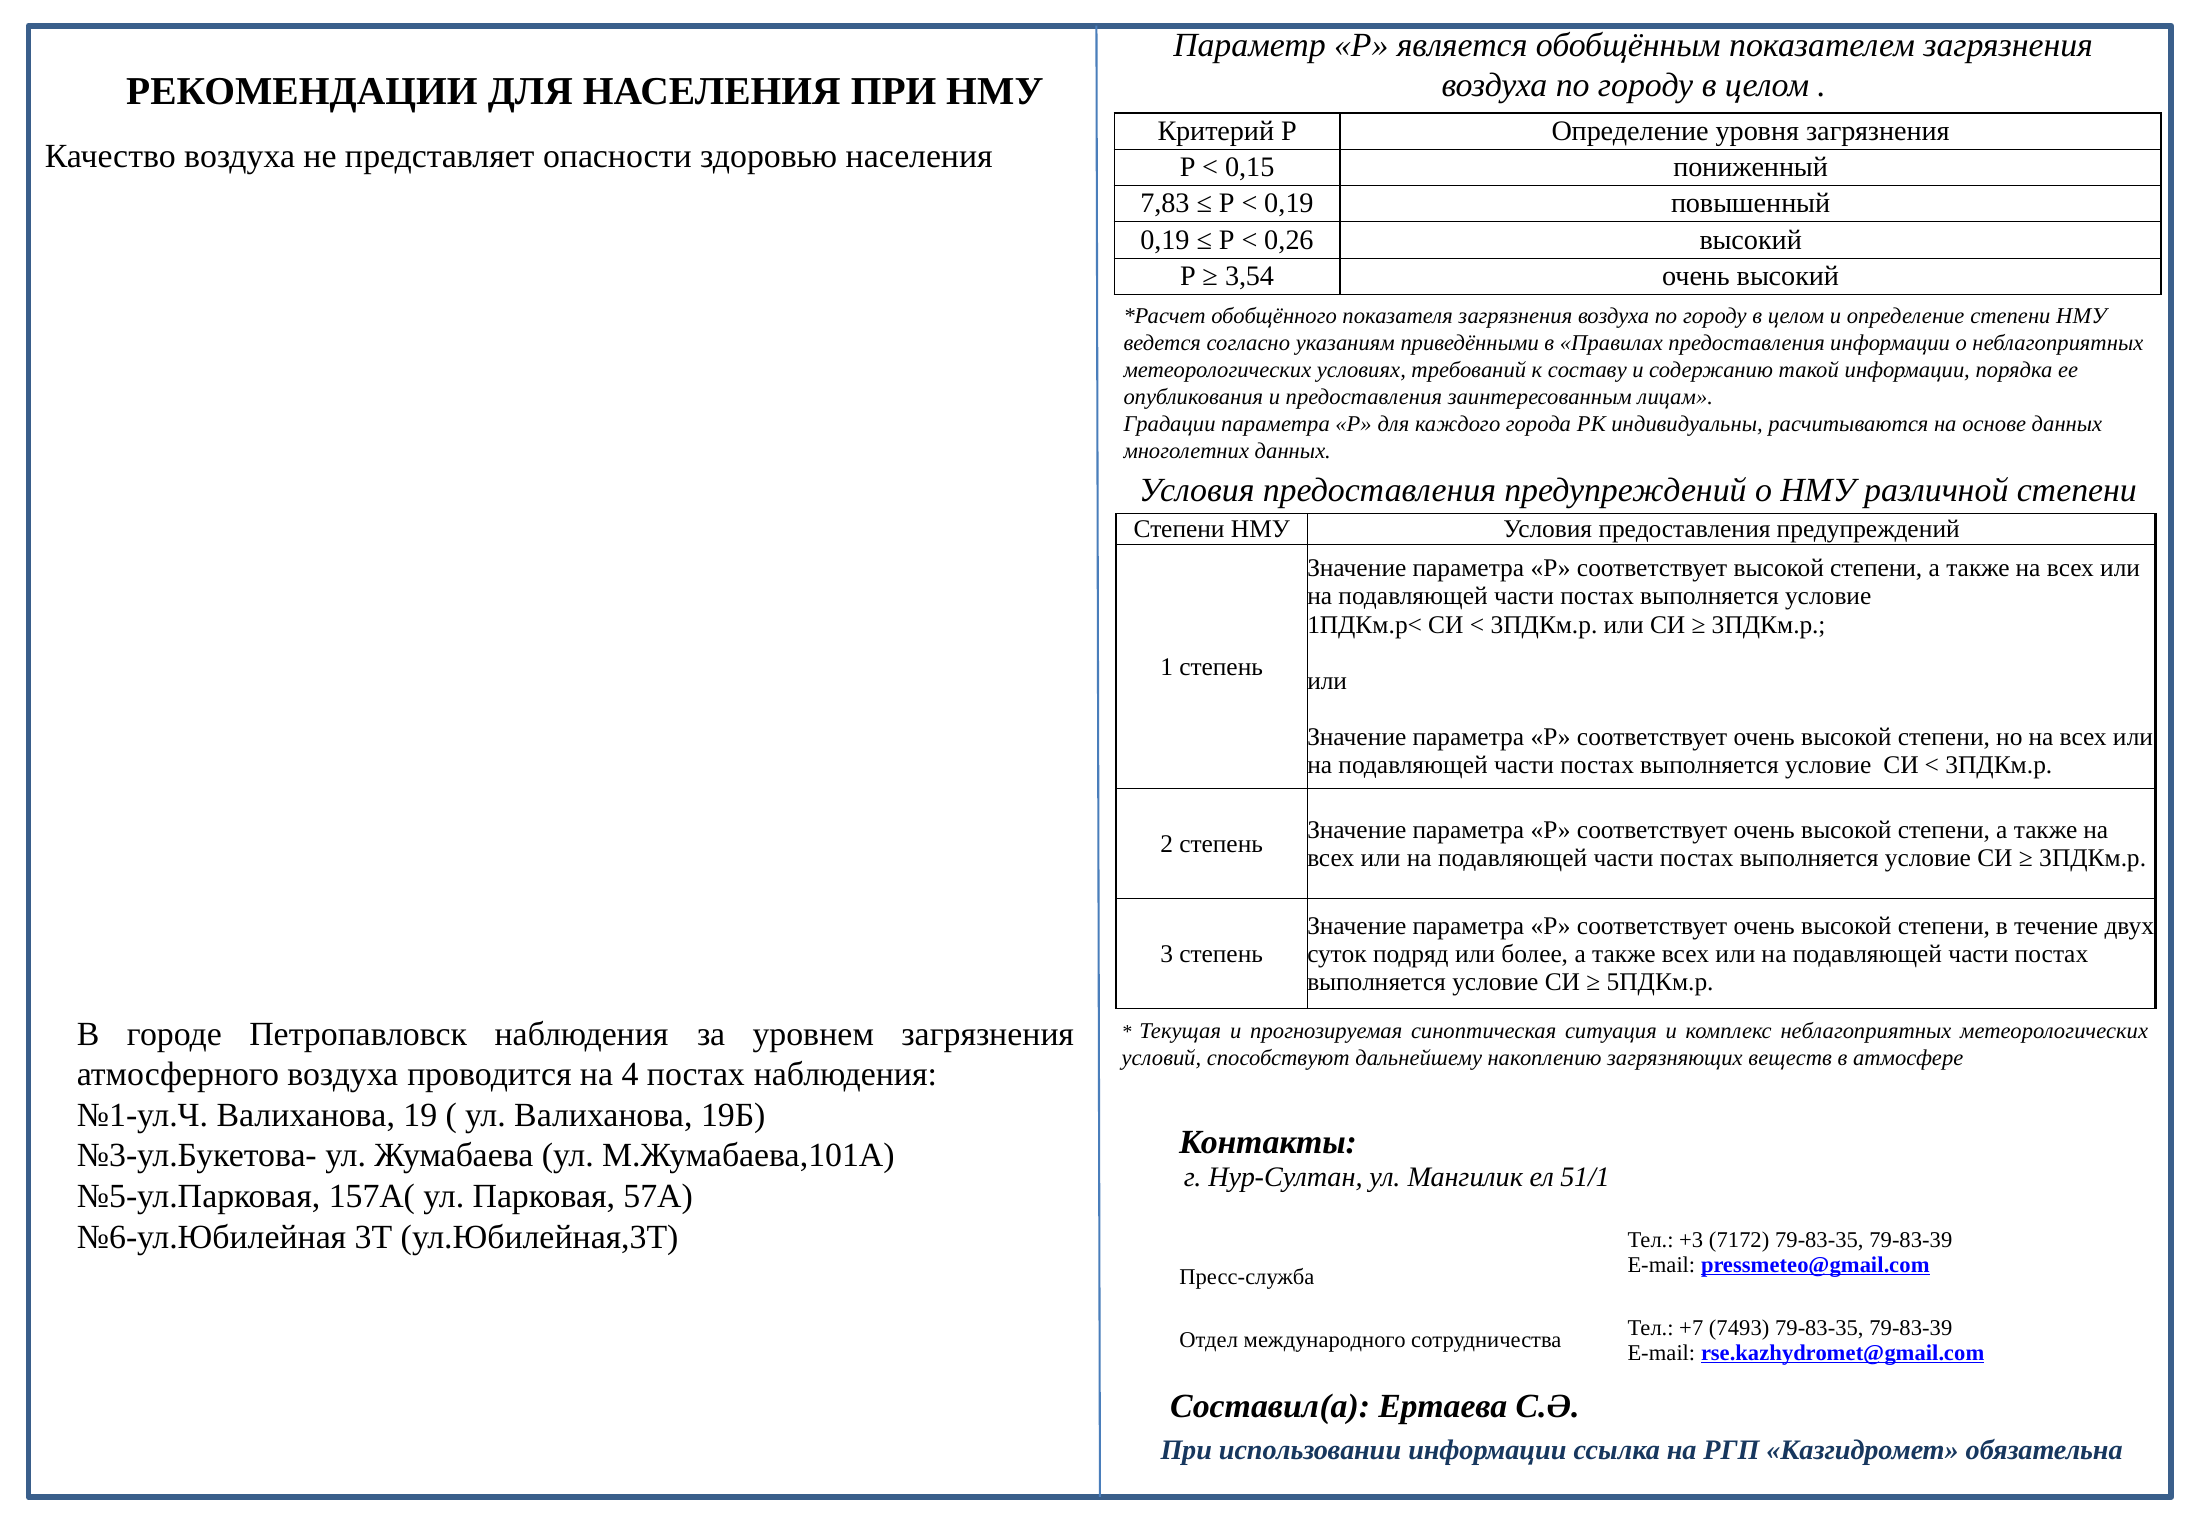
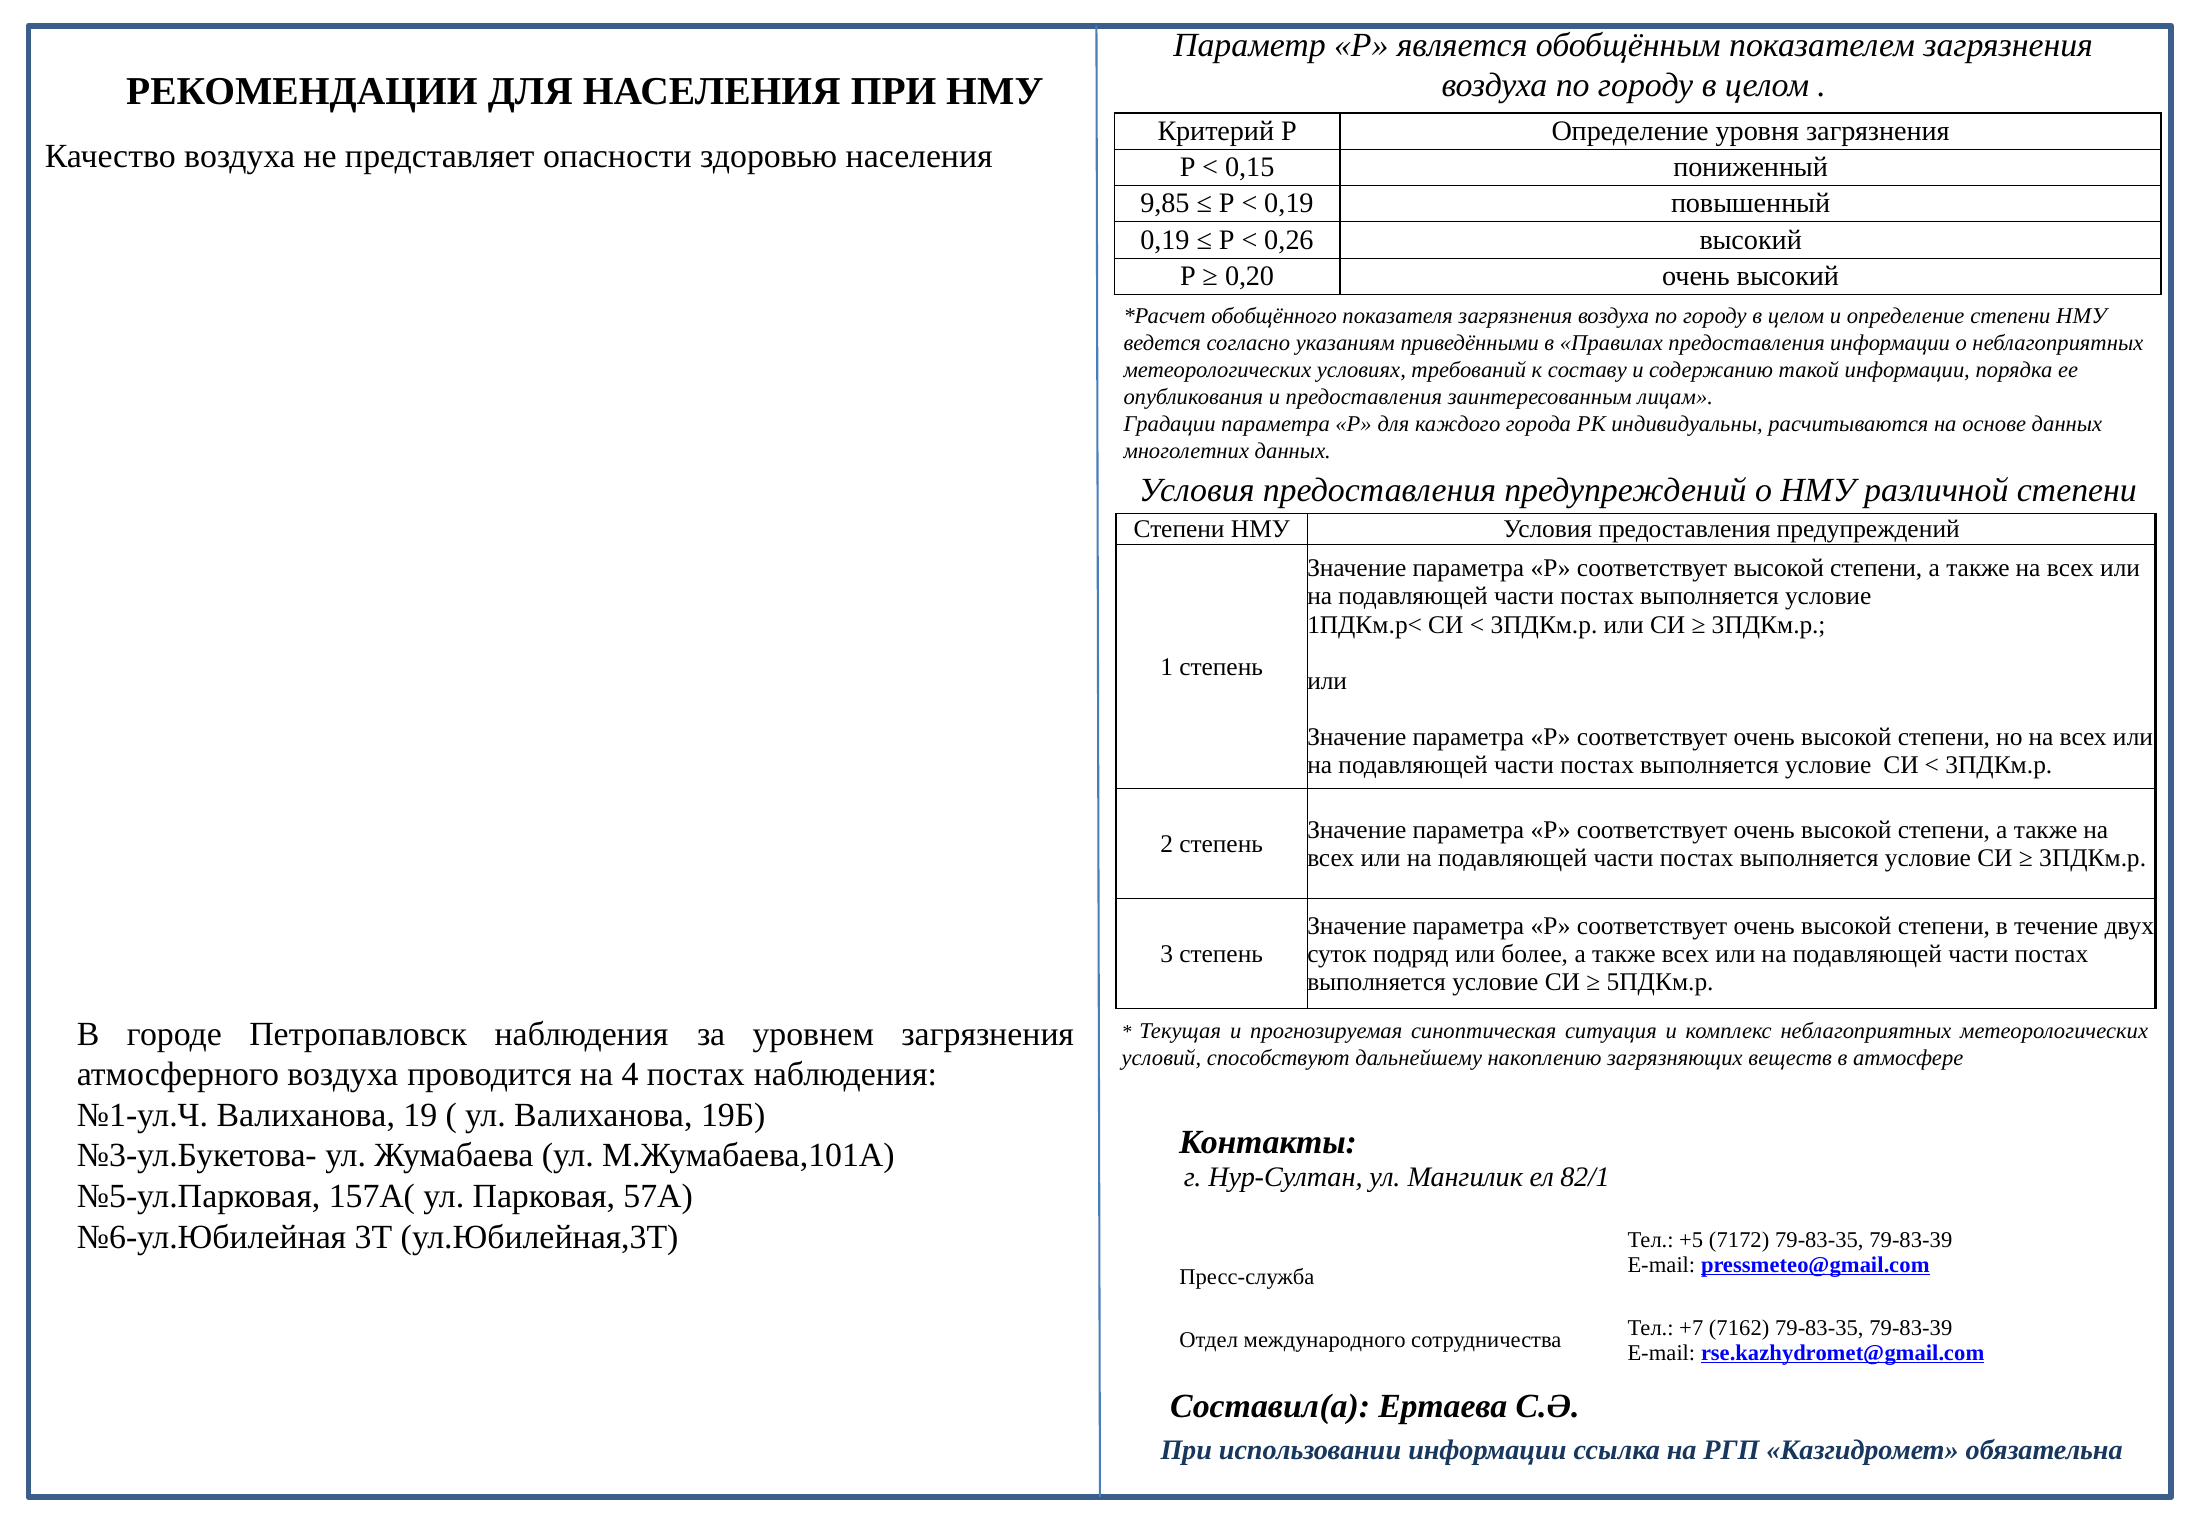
7,83: 7,83 -> 9,85 (1165, 203)
3,54: 3,54 -> 0,20 (1250, 276)
51/1: 51/1 -> 82/1 (1585, 1177)
+3: +3 -> +5 (1691, 1240)
7493: 7493 -> 7162 (1739, 1328)
